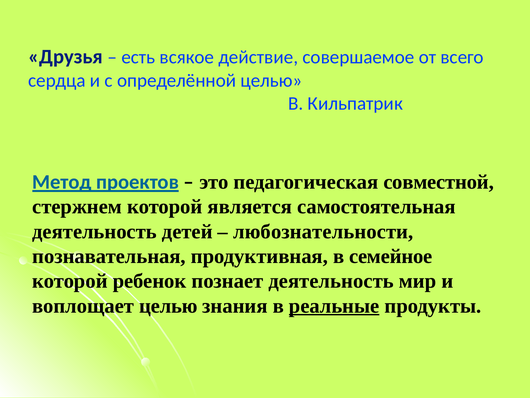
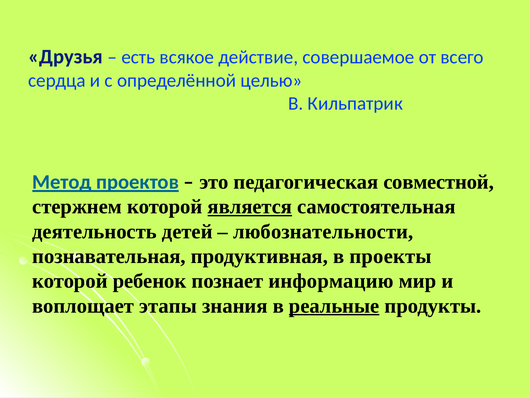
является underline: none -> present (250, 207)
семейное: семейное -> проекты (390, 256)
познает деятельность: деятельность -> информацию (331, 281)
воплощает целью: целью -> этапы (168, 306)
